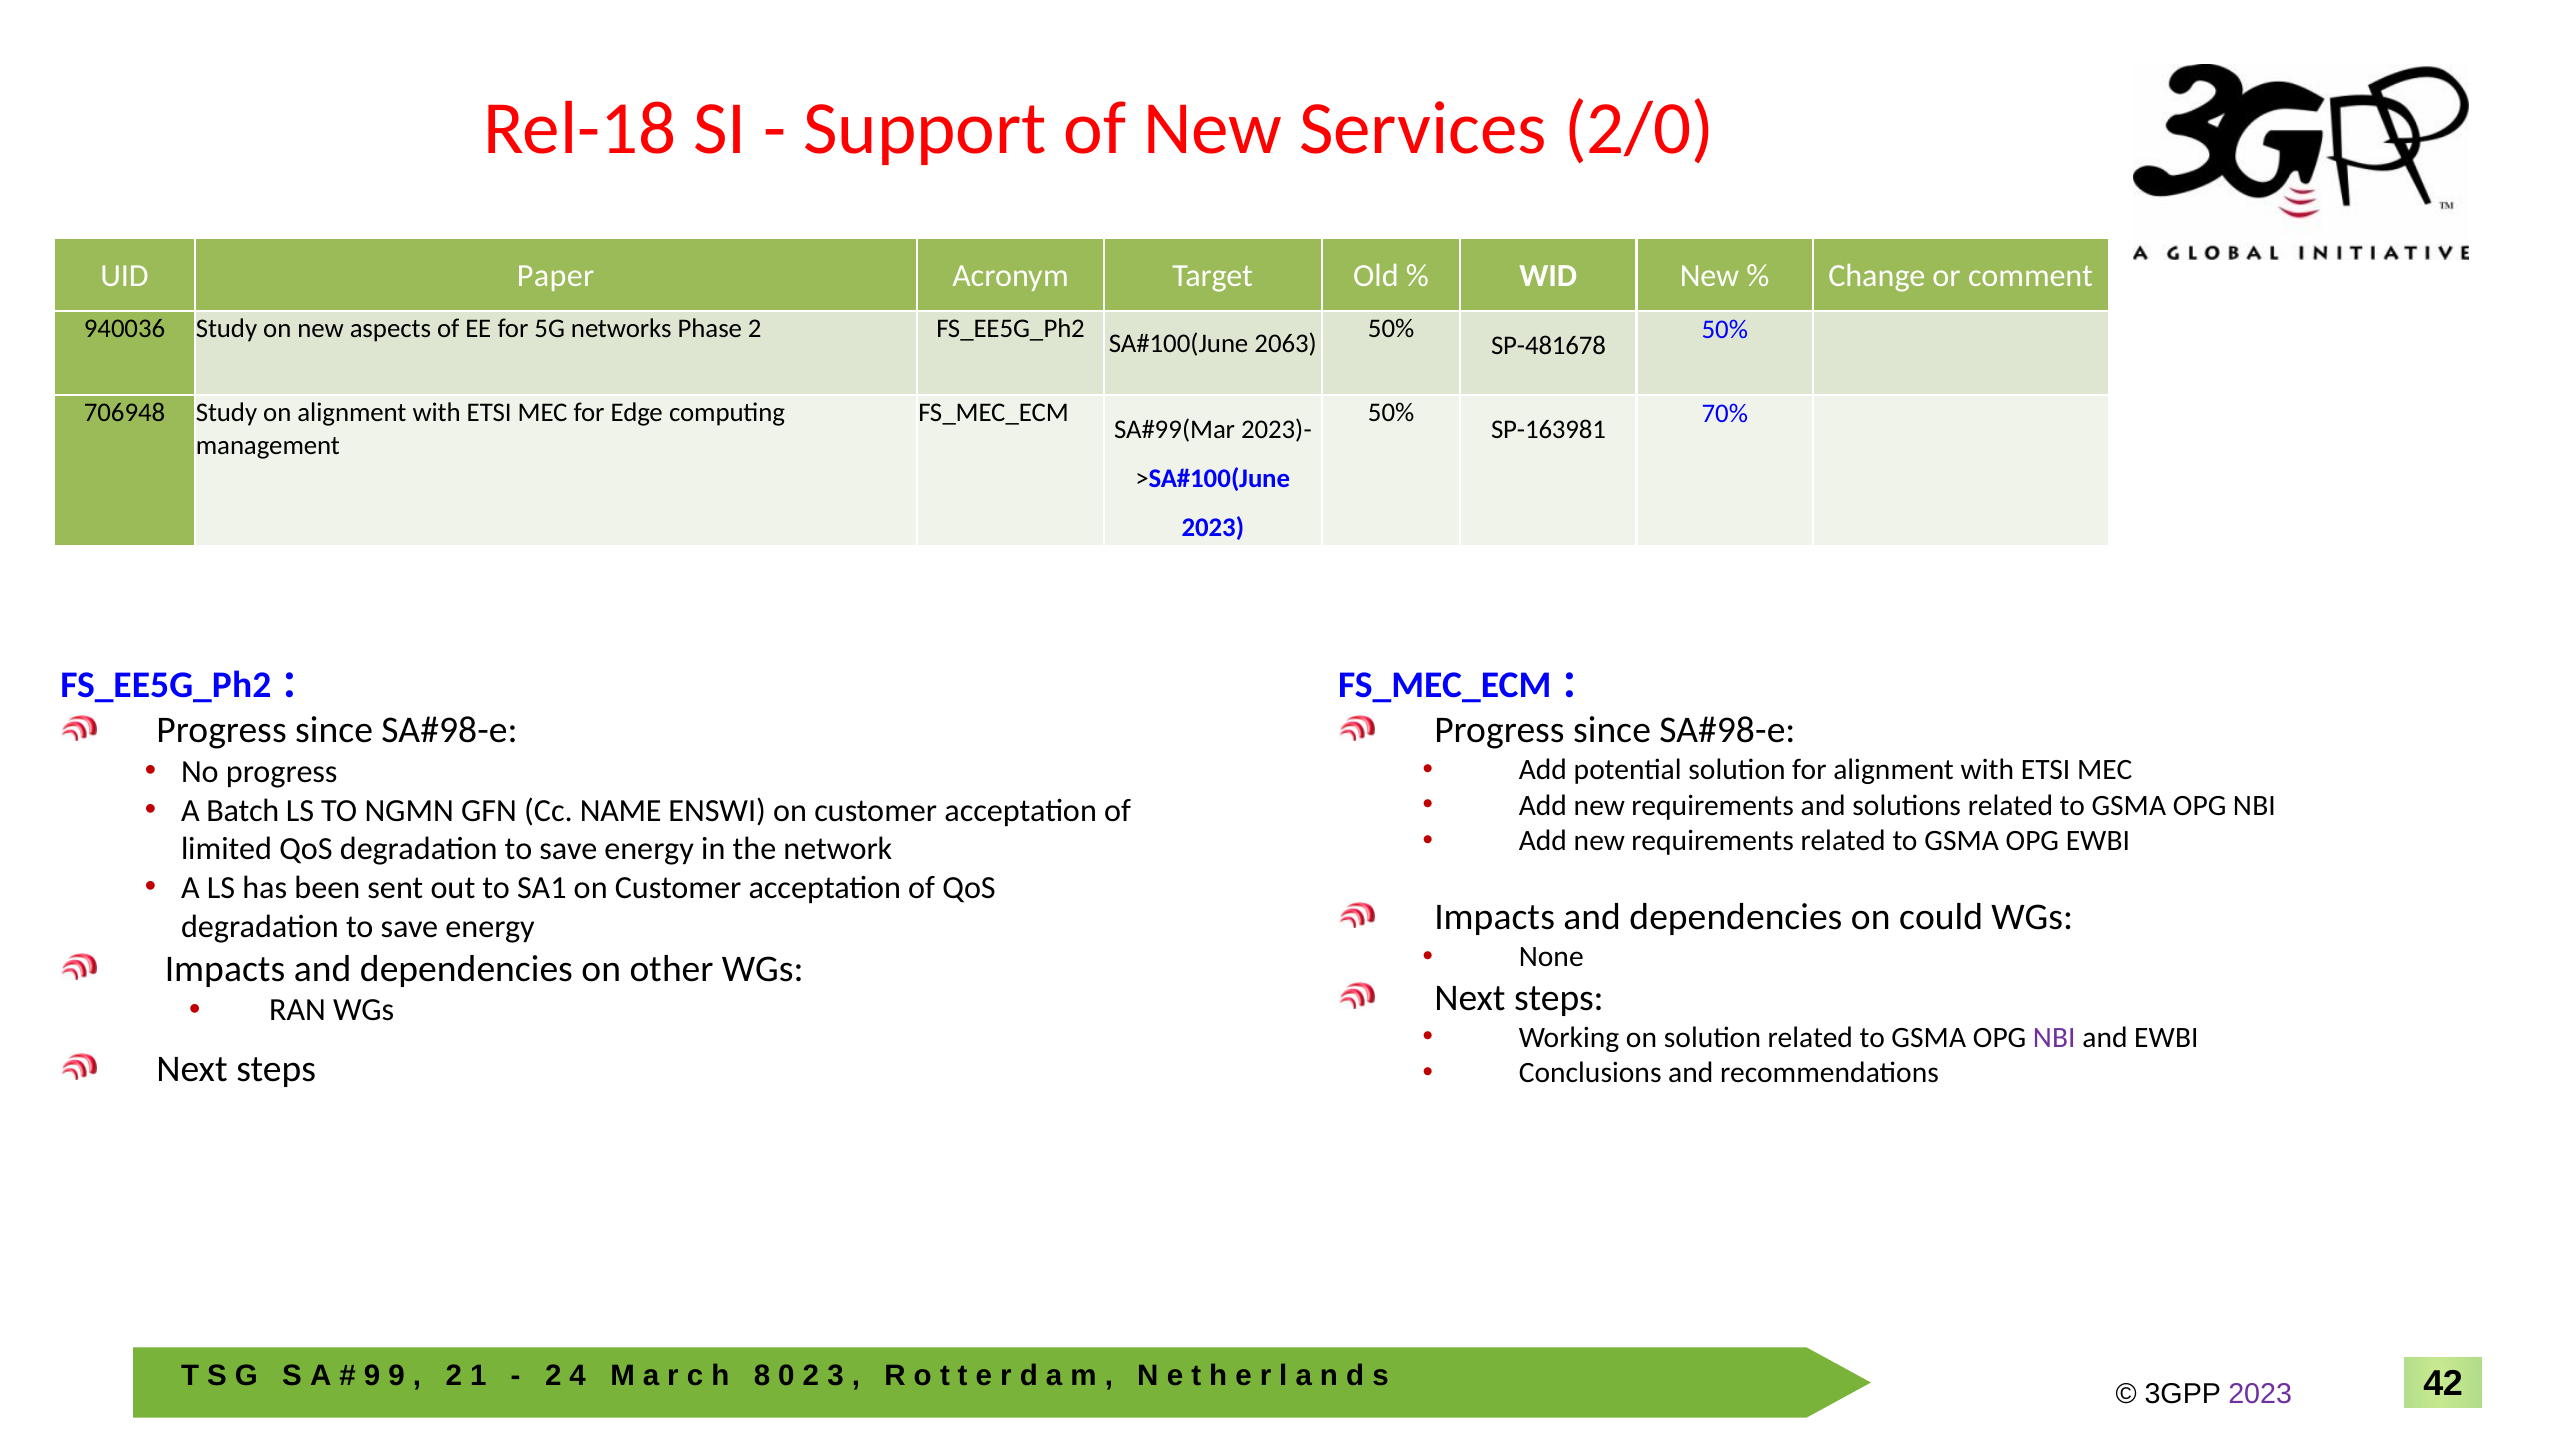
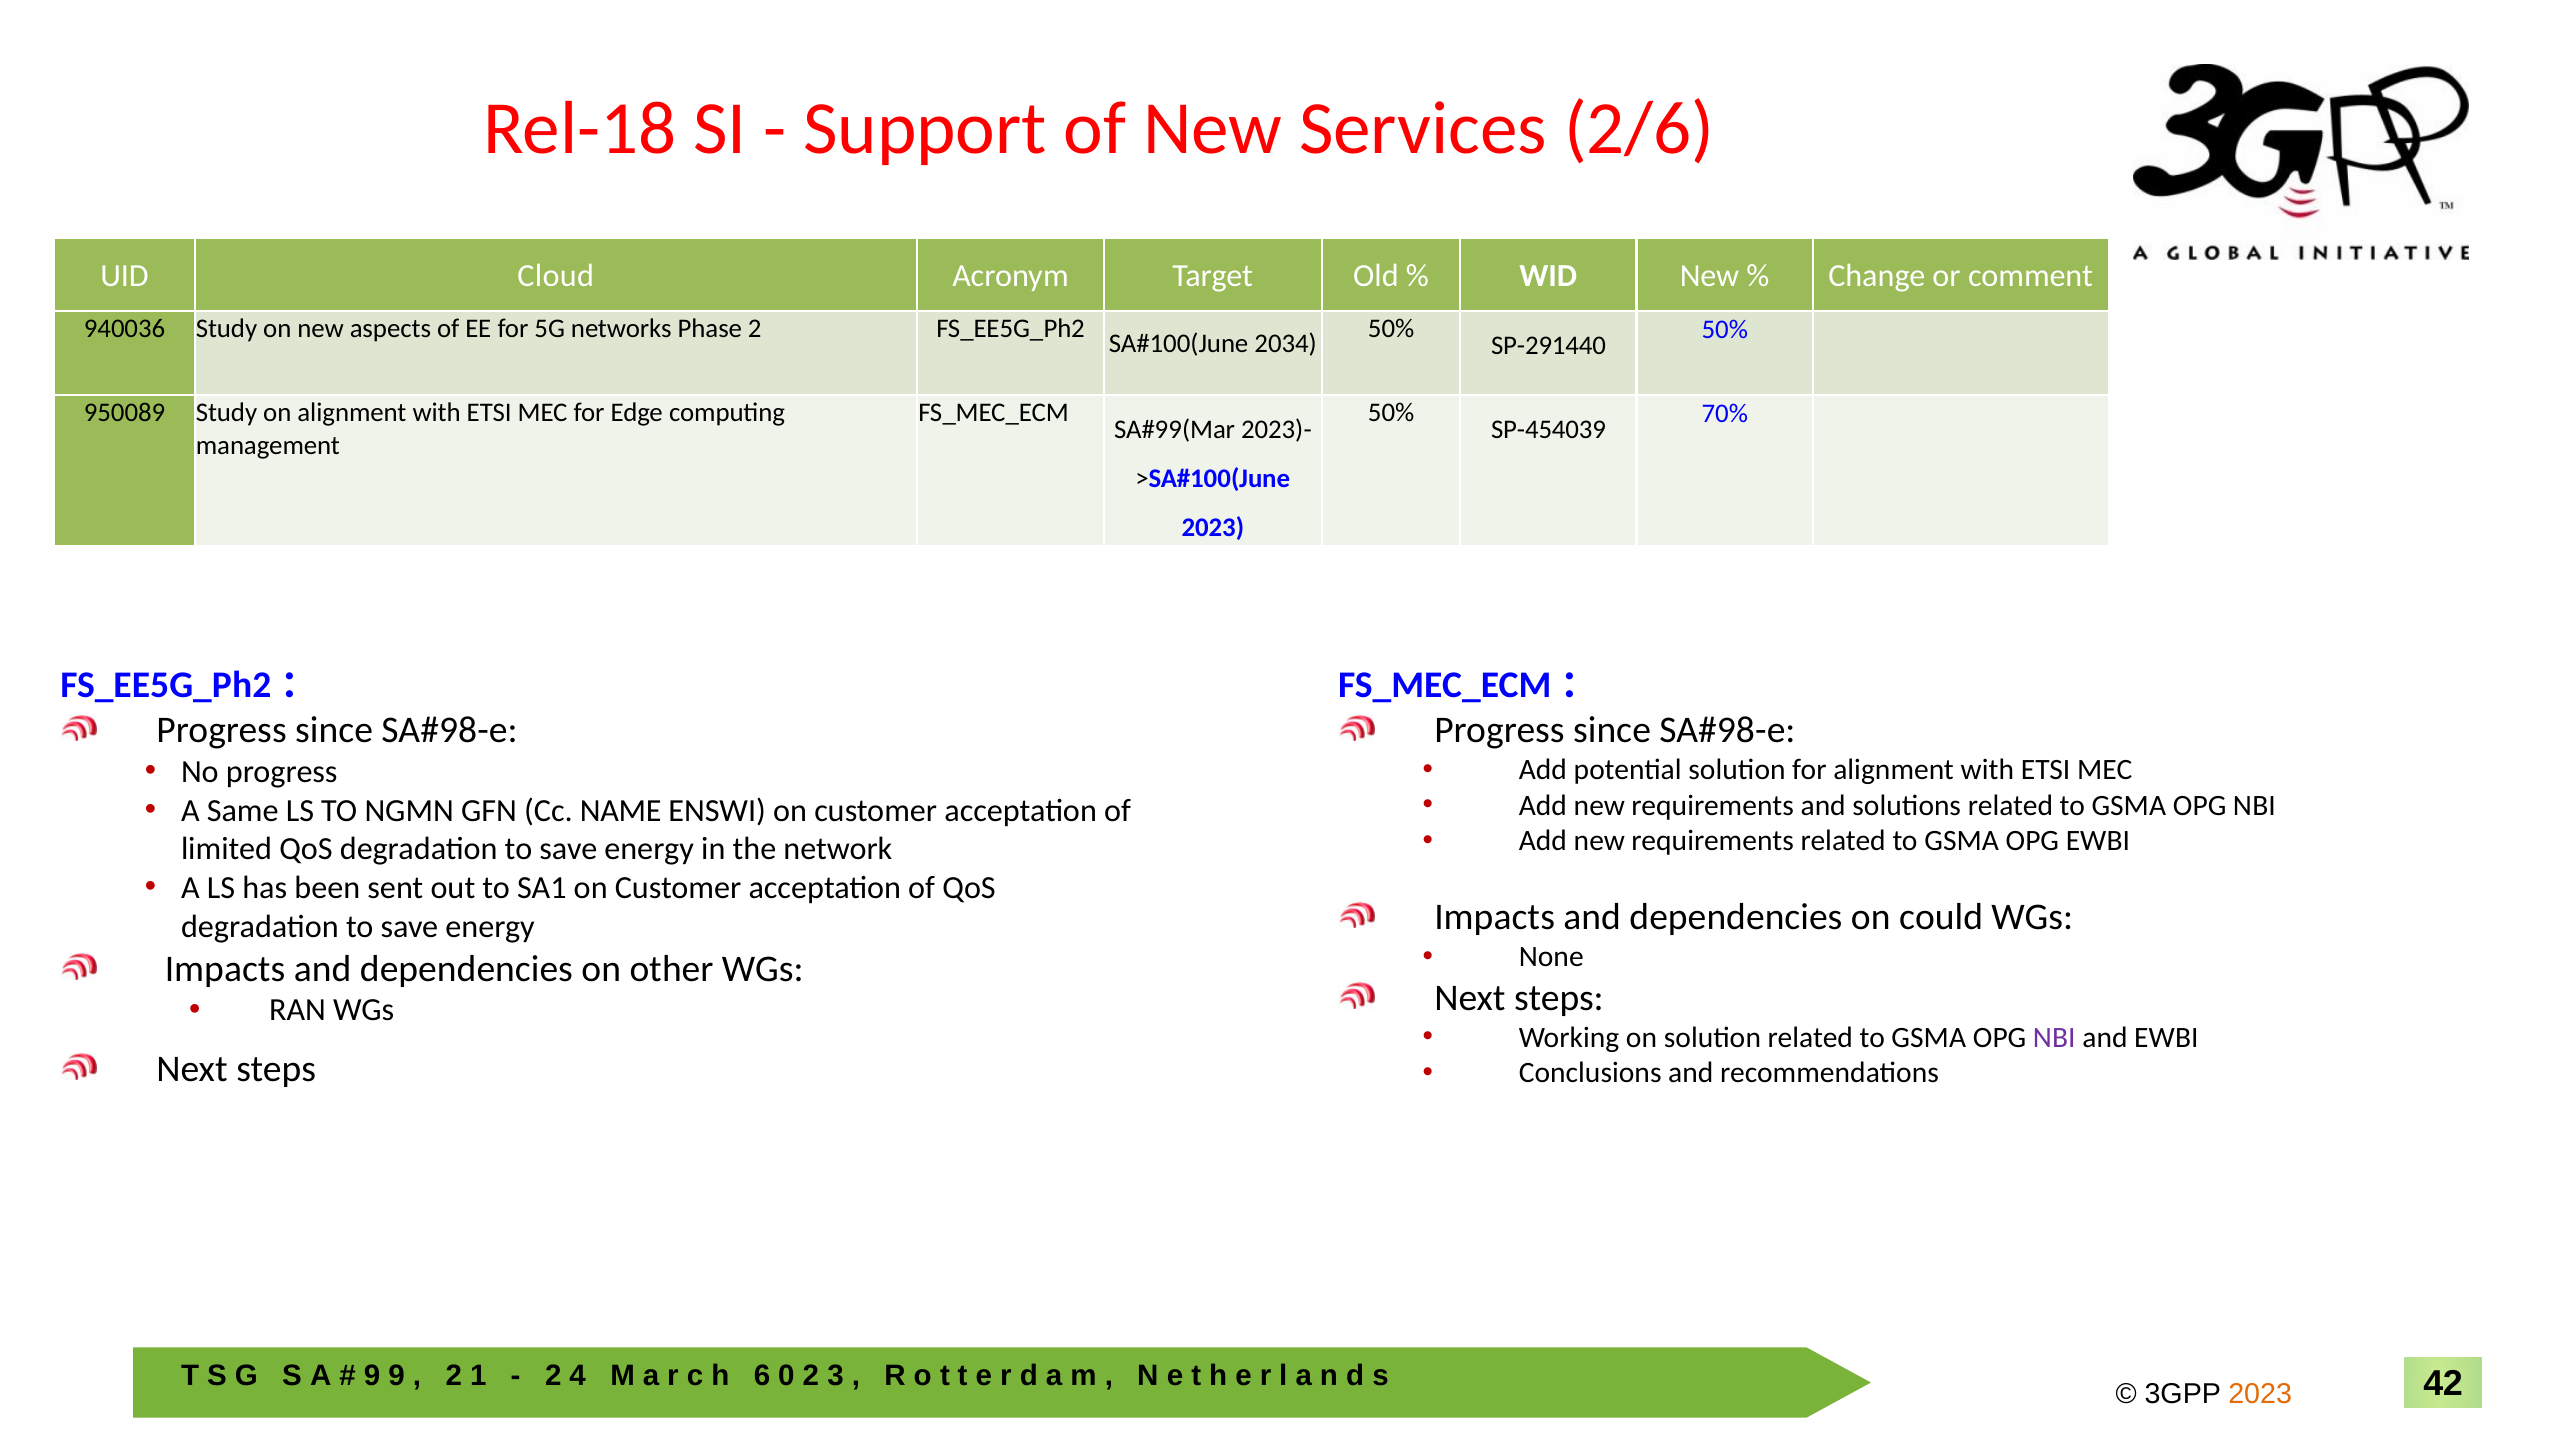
2/0: 2/0 -> 2/6 (1639, 129)
Paper: Paper -> Cloud (556, 276)
2063: 2063 -> 2034 (1286, 344)
SP-481678: SP-481678 -> SP-291440 (1548, 346)
706948: 706948 -> 950089 (125, 413)
SP-163981: SP-163981 -> SP-454039 (1548, 430)
Batch: Batch -> Same (243, 811)
8: 8 -> 6 (762, 1376)
2023 colour: purple -> orange (2260, 1394)
